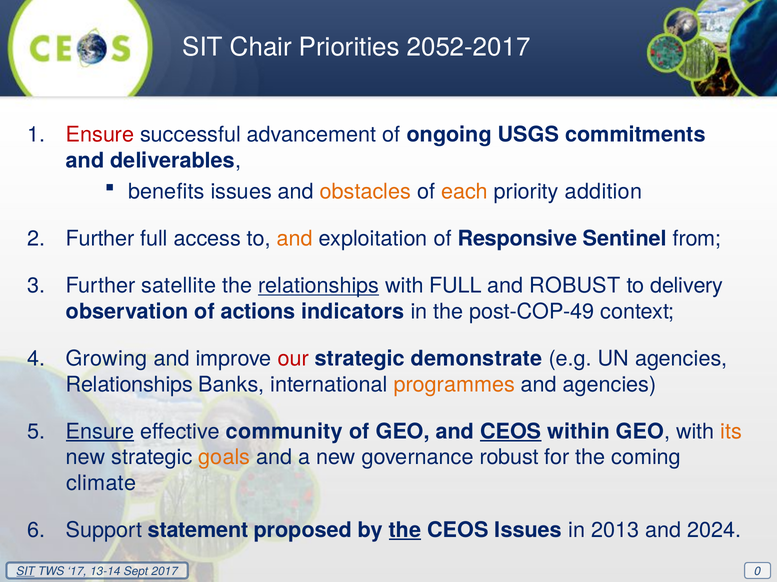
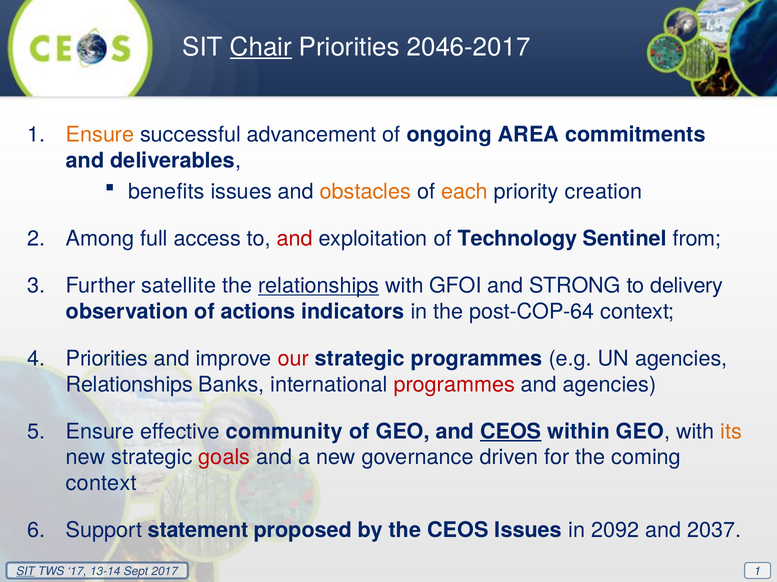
Chair underline: none -> present (261, 47)
2052-2017: 2052-2017 -> 2046-2017 (469, 47)
Ensure colour: red -> orange (100, 135)
USGS: USGS -> AREA (528, 135)
addition: addition -> creation (604, 192)
Further: Further -> Among (100, 239)
and colour: orange -> red (295, 239)
Responsive: Responsive -> Technology (517, 239)
with FULL: FULL -> GFOI (455, 286)
and ROBUST: ROBUST -> STRONG (575, 286)
post-COP-49: post-COP-49 -> post-COP-64 (532, 312)
Growing: Growing -> Priorities (107, 359)
strategic demonstrate: demonstrate -> programmes (477, 359)
programmes colour: orange -> red (454, 385)
Ensure underline: present -> none (100, 432)
goals colour: orange -> red (224, 458)
governance robust: robust -> driven (509, 458)
climate: climate -> context (101, 484)
the underline: present -> none (405, 531)
2013: 2013 -> 2092 (615, 531)
2024: 2024 -> 2037 (714, 531)
2017 0: 0 -> 1 (758, 572)
